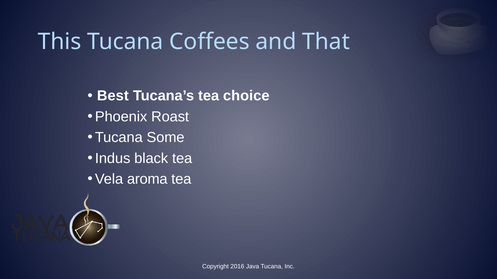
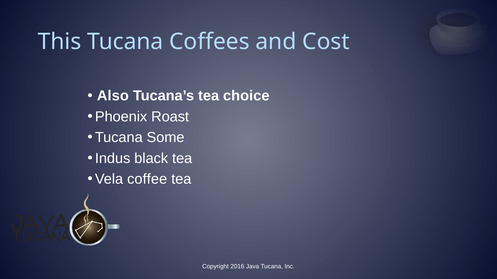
That: That -> Cost (326, 42)
Best: Best -> Also (113, 96)
aroma: aroma -> coffee (147, 179)
